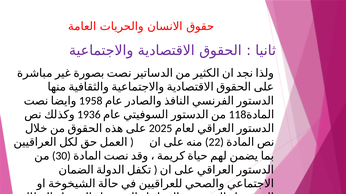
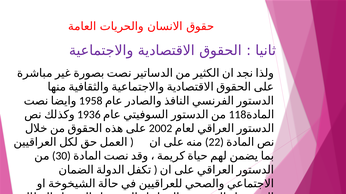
2025: 2025 -> 2002 (161, 129)
